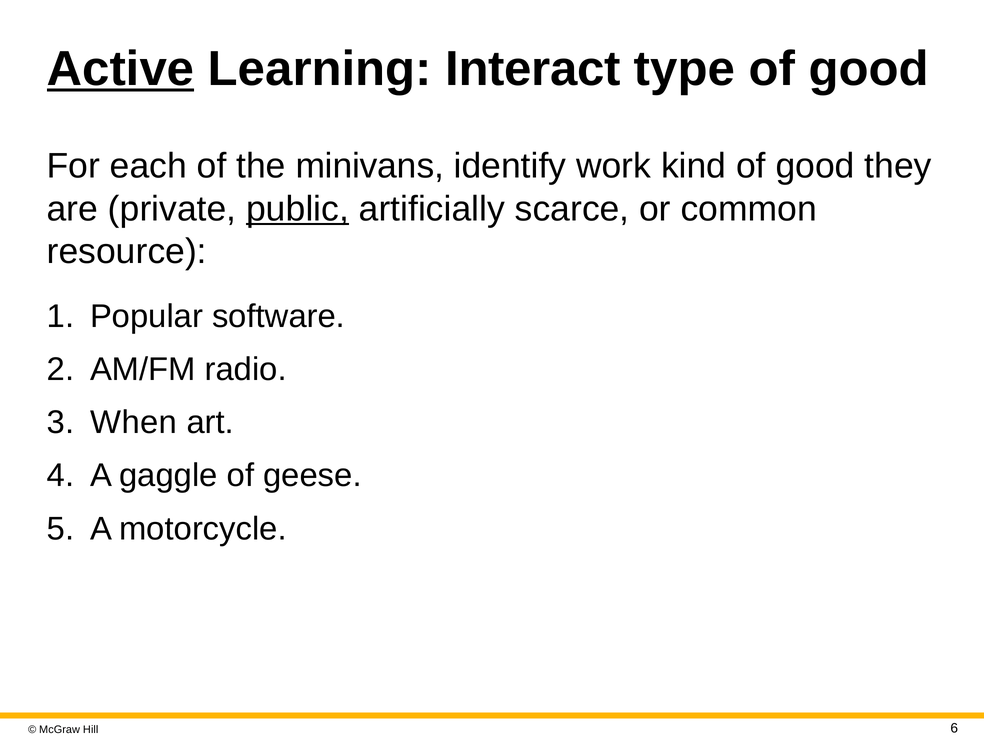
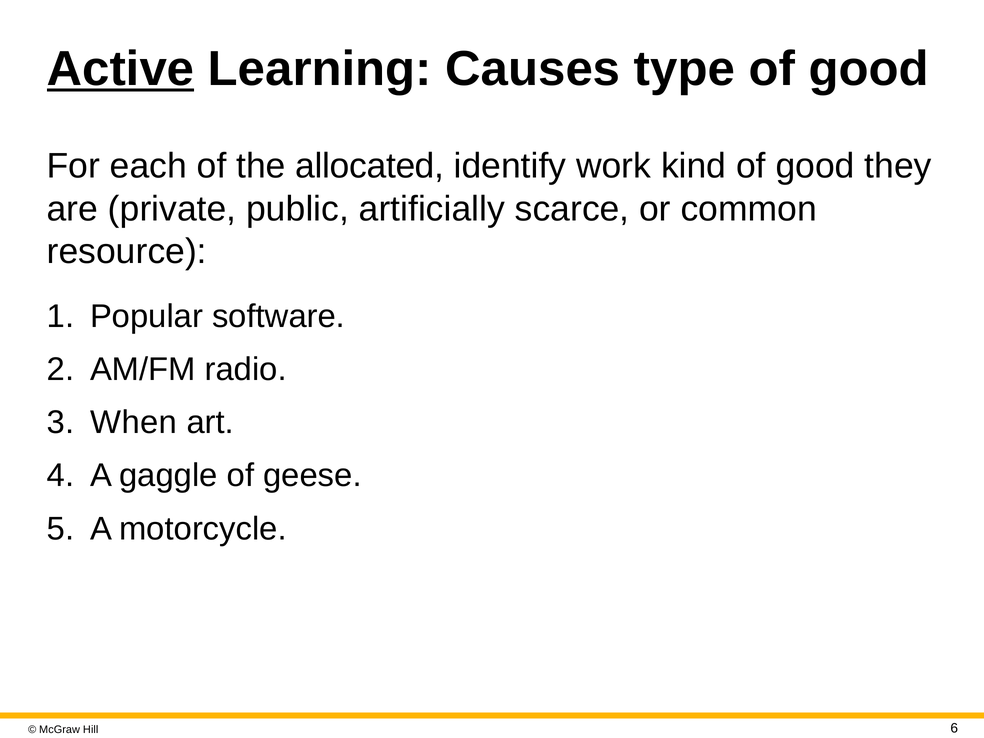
Interact: Interact -> Causes (533, 69)
minivans: minivans -> allocated (370, 166)
public underline: present -> none (298, 209)
